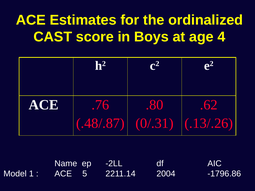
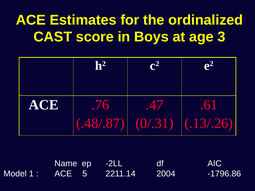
4: 4 -> 3 (221, 37)
.80: .80 -> .47 (155, 105)
.62: .62 -> .61 (209, 105)
